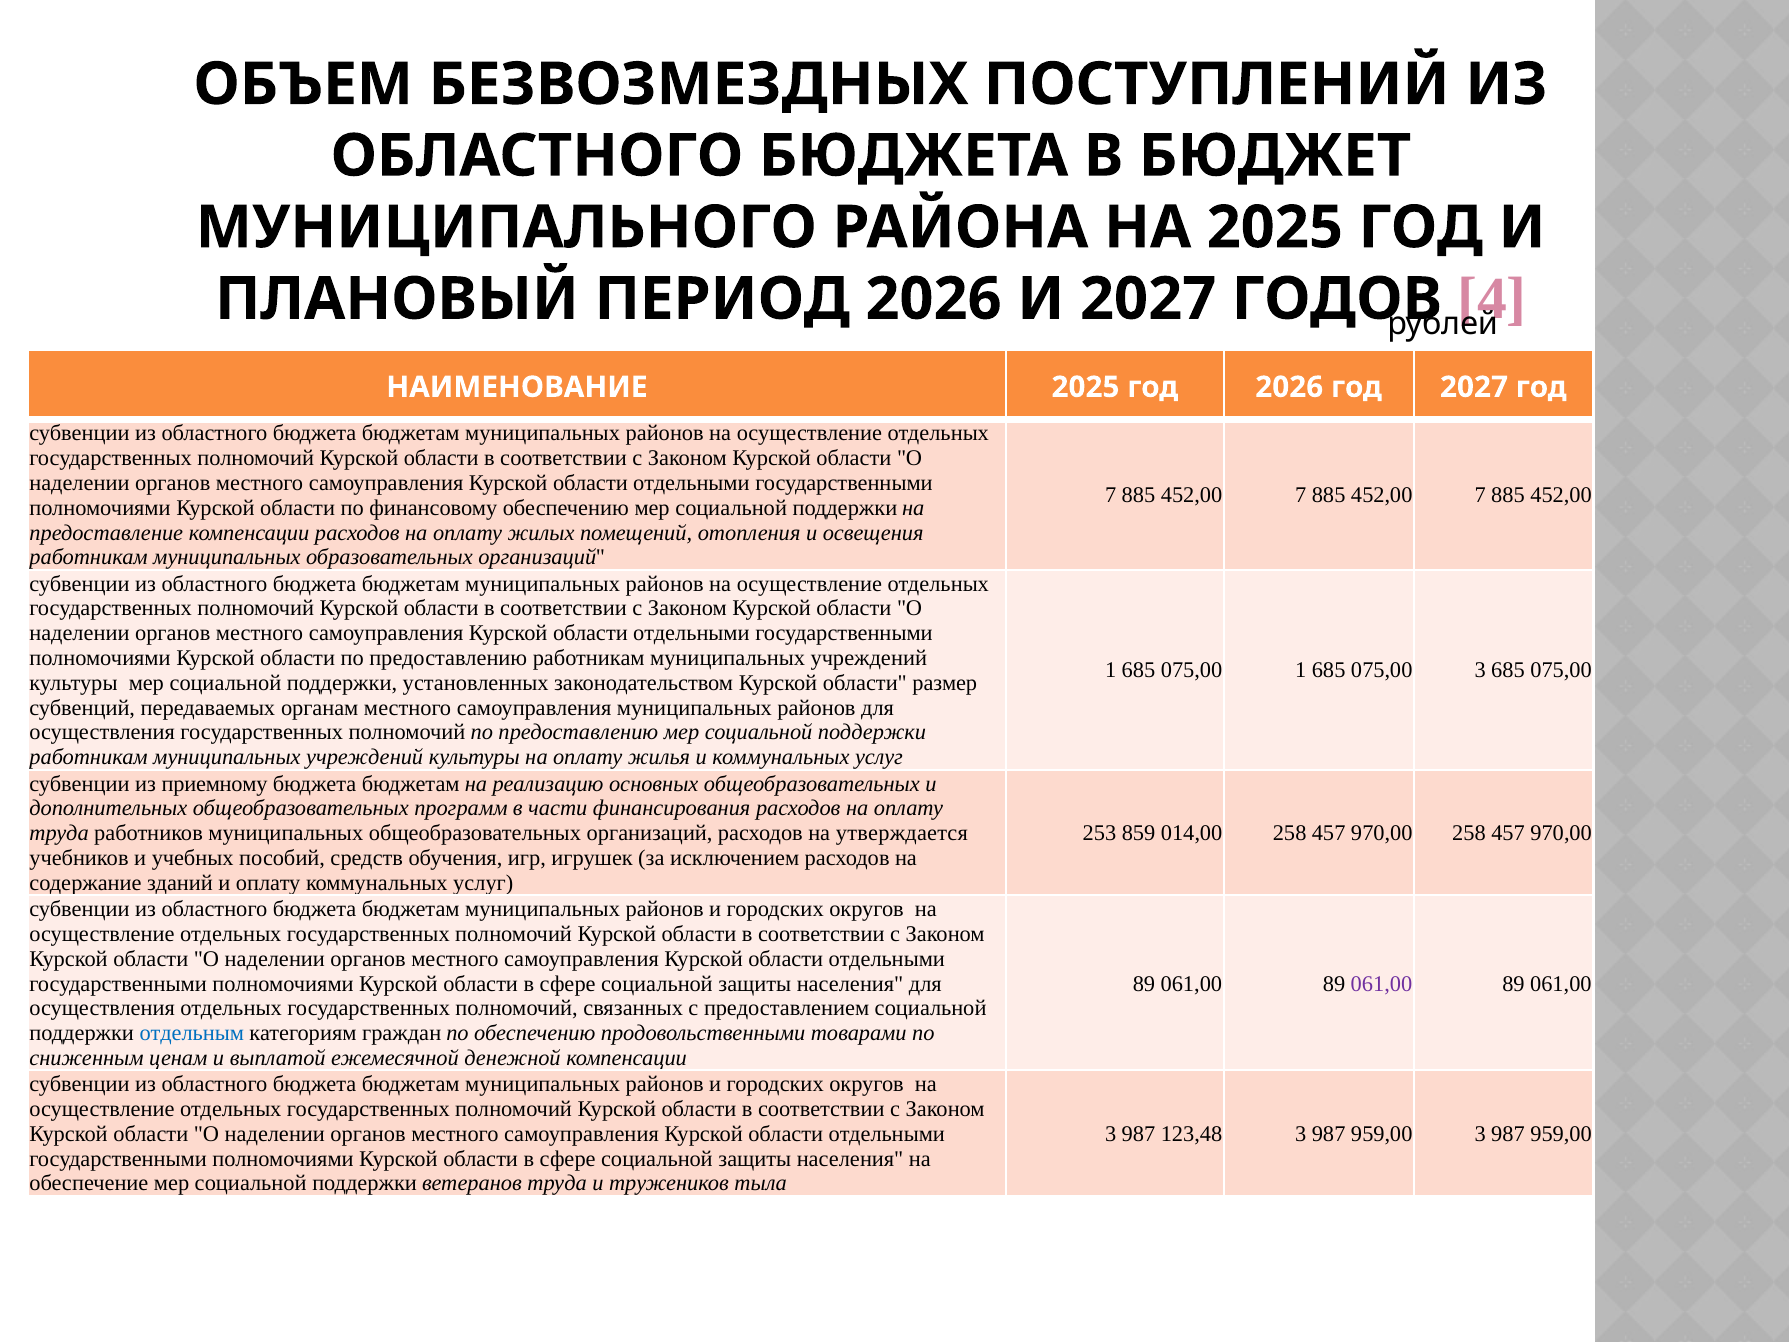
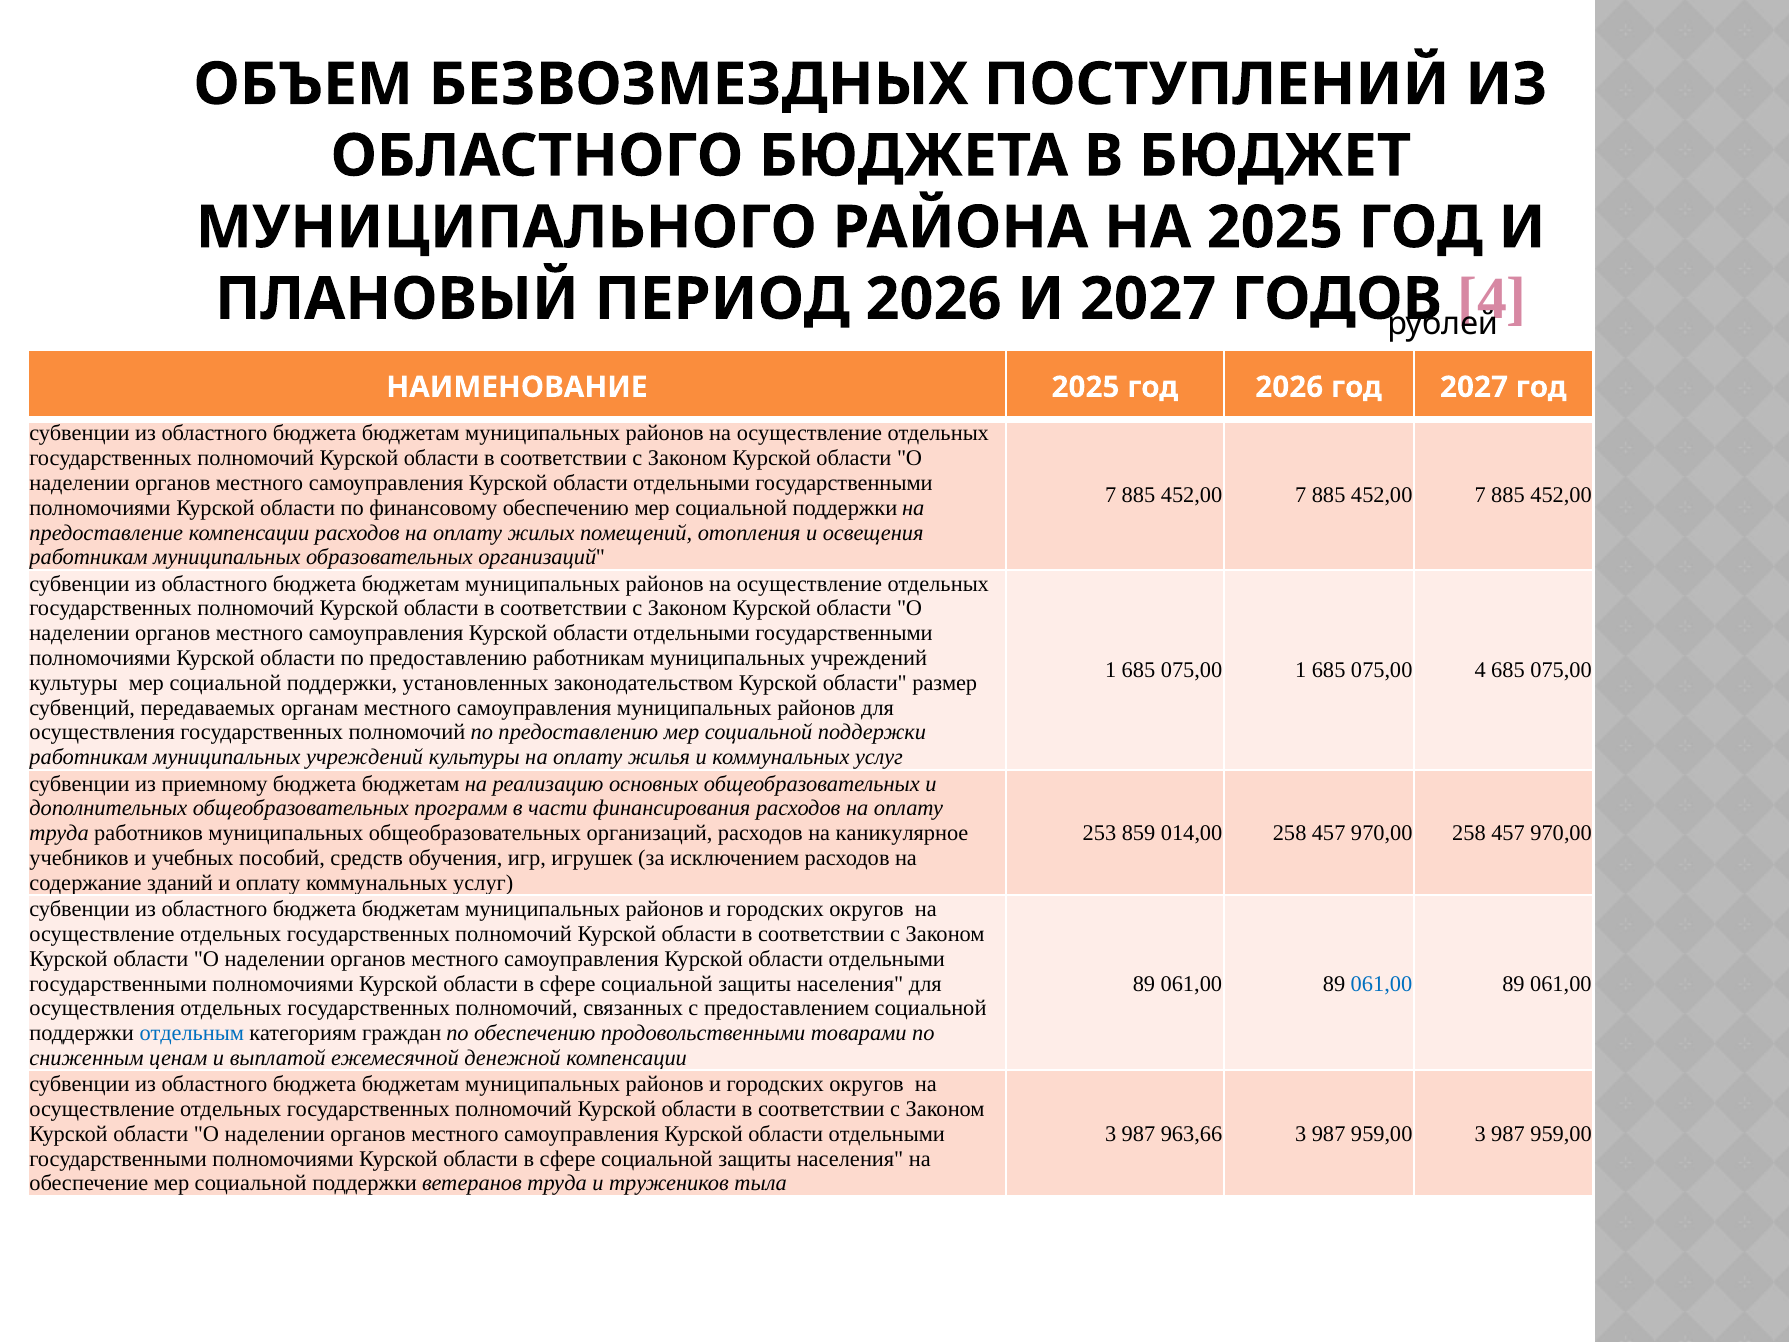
075,00 3: 3 -> 4 (1480, 670)
утверждается: утверждается -> каникулярное (902, 833)
061,00 colour: purple -> blue (1381, 983)
123,48: 123,48 -> 963,66 (1192, 1134)
